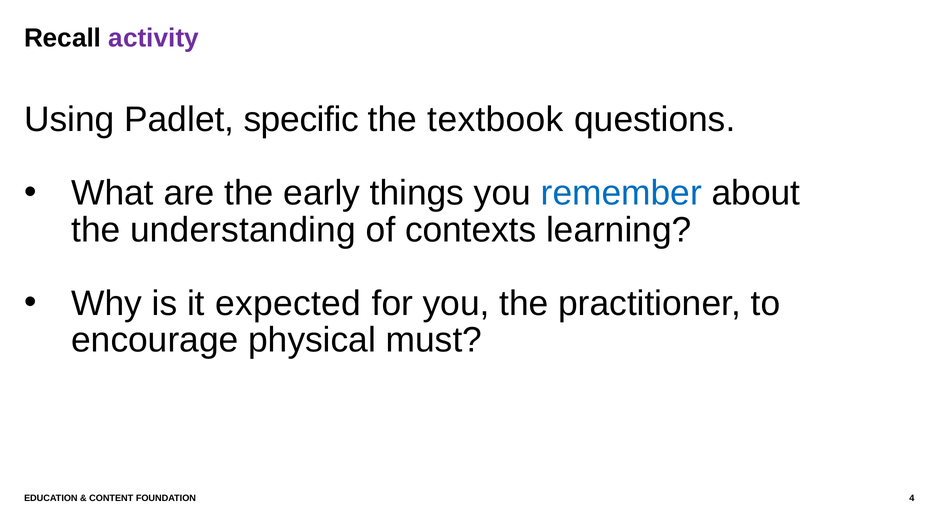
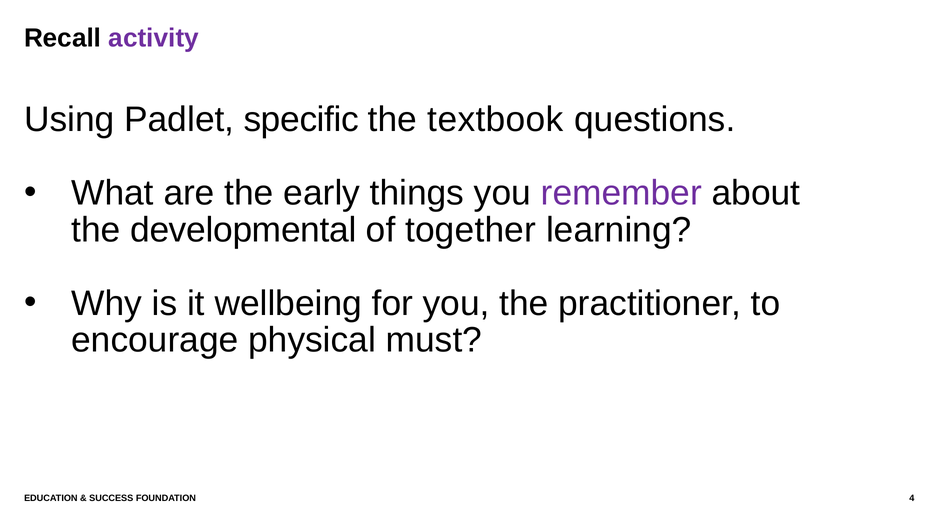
remember colour: blue -> purple (621, 193)
understanding: understanding -> developmental (243, 230)
contexts: contexts -> together (471, 230)
expected: expected -> wellbeing (288, 303)
CONTENT: CONTENT -> SUCCESS (111, 498)
